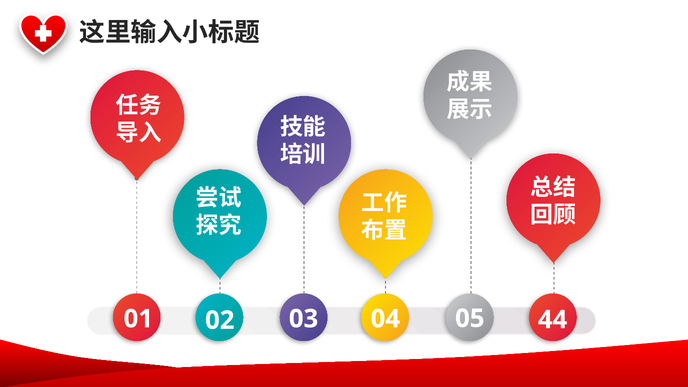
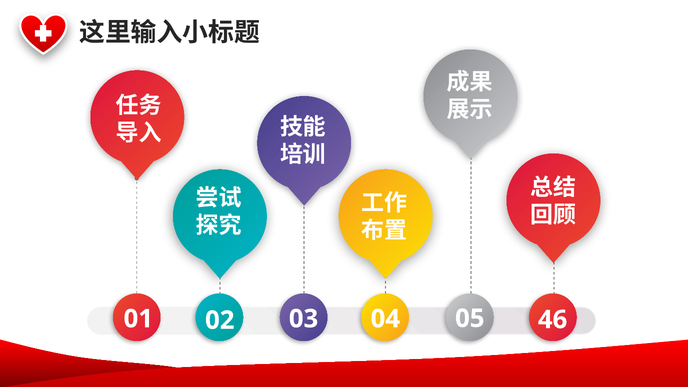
44: 44 -> 46 (553, 320)
